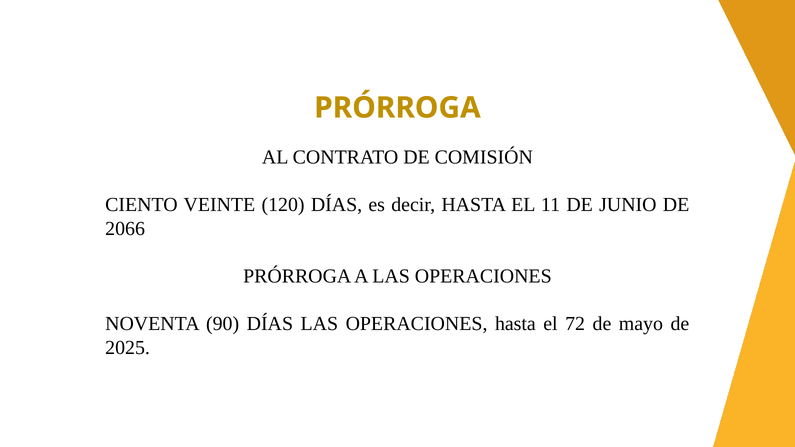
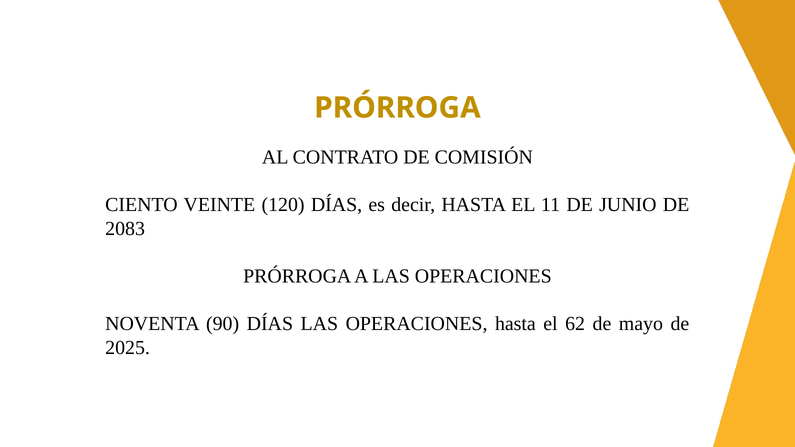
2066: 2066 -> 2083 (125, 229)
72: 72 -> 62 (575, 324)
